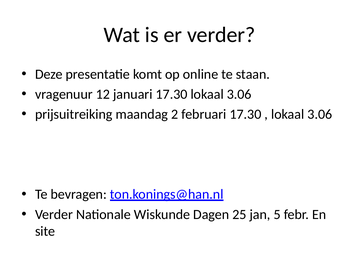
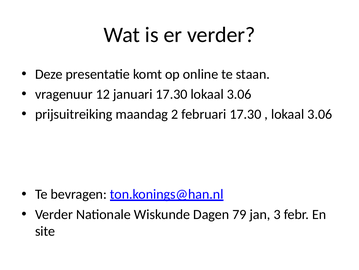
25: 25 -> 79 (239, 214)
5: 5 -> 3 (277, 214)
